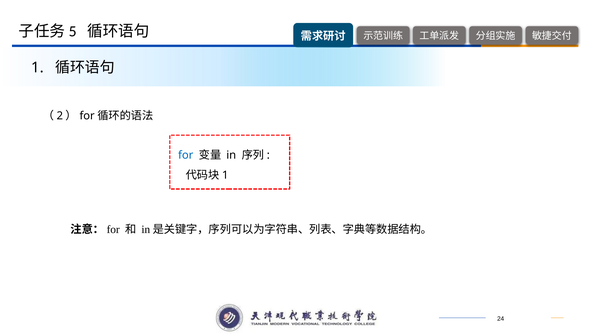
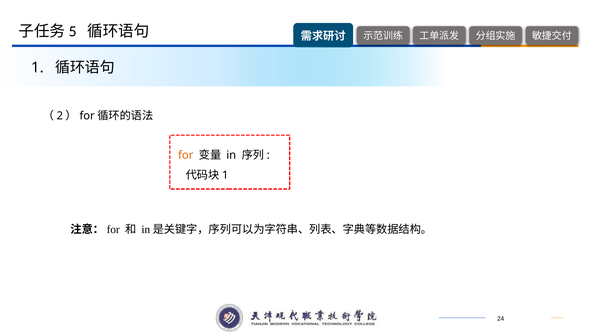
for colour: blue -> orange (186, 155)
